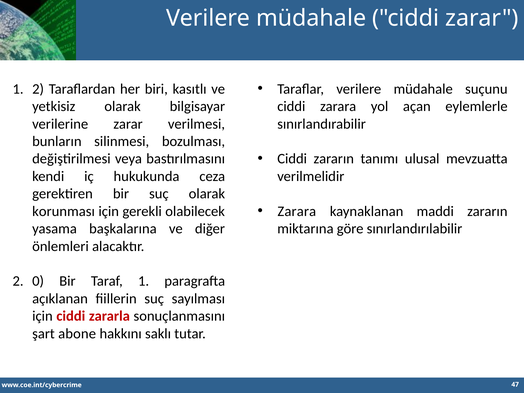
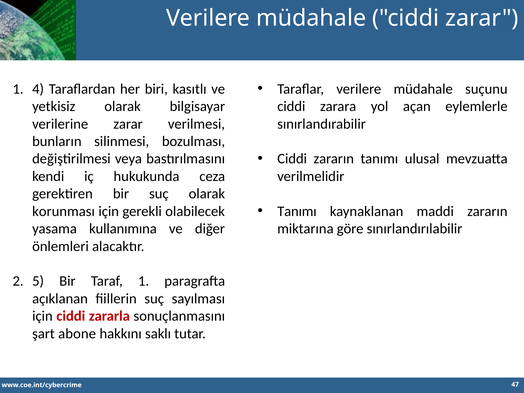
1 2: 2 -> 4 (38, 89)
Zarara: Zarara -> Tanımı (297, 211)
başkalarına: başkalarına -> kullanımına (123, 229)
0: 0 -> 5 (38, 281)
